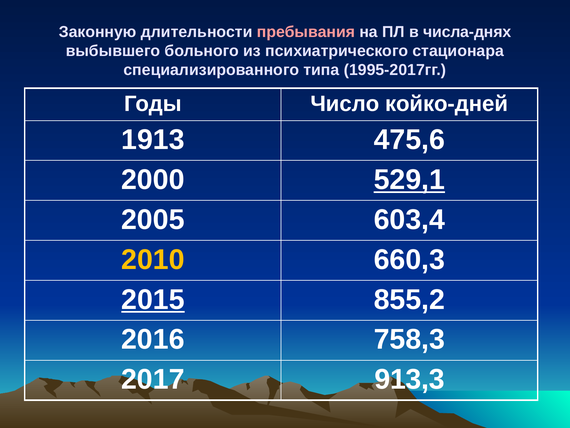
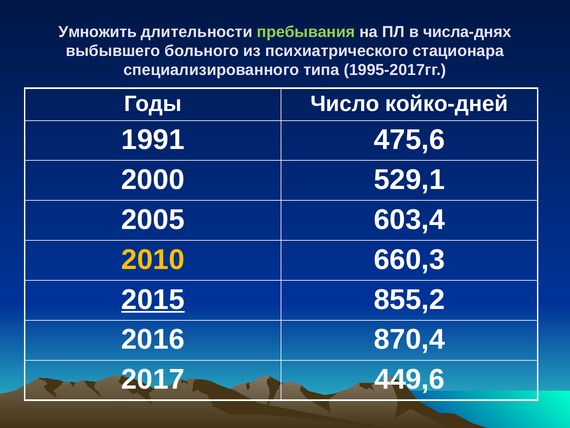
Законную: Законную -> Умножить (98, 32)
пребывания colour: pink -> light green (306, 32)
1913: 1913 -> 1991 (153, 140)
529,1 underline: present -> none (409, 180)
758,3: 758,3 -> 870,4 (409, 339)
913,3: 913,3 -> 449,6 (410, 379)
